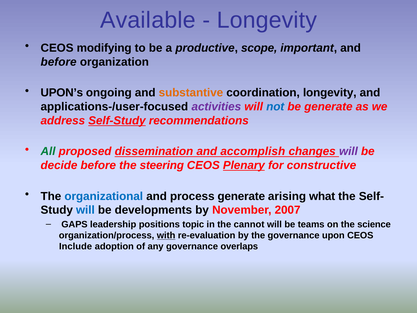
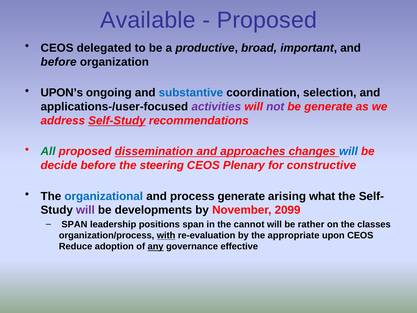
Longevity: Longevity -> Proposed (267, 20)
modifying: modifying -> delegated (104, 48)
scope: scope -> broad (259, 48)
substantive colour: orange -> blue (191, 93)
coordination longevity: longevity -> selection (330, 93)
not colour: blue -> purple (275, 107)
accomplish: accomplish -> approaches (253, 151)
will colour: purple -> blue (348, 151)
Plenary underline: present -> none (244, 165)
will colour: blue -> purple (85, 210)
2007: 2007 -> 2099 (288, 210)
GAPS: GAPS -> SPAN (74, 224)
positions topic: topic -> span (193, 224)
teams: teams -> rather (311, 224)
science: science -> classes (374, 224)
the governance: governance -> appropriate (294, 235)
Include: Include -> Reduce (76, 246)
any underline: none -> present (156, 246)
overlaps: overlaps -> effective (239, 246)
